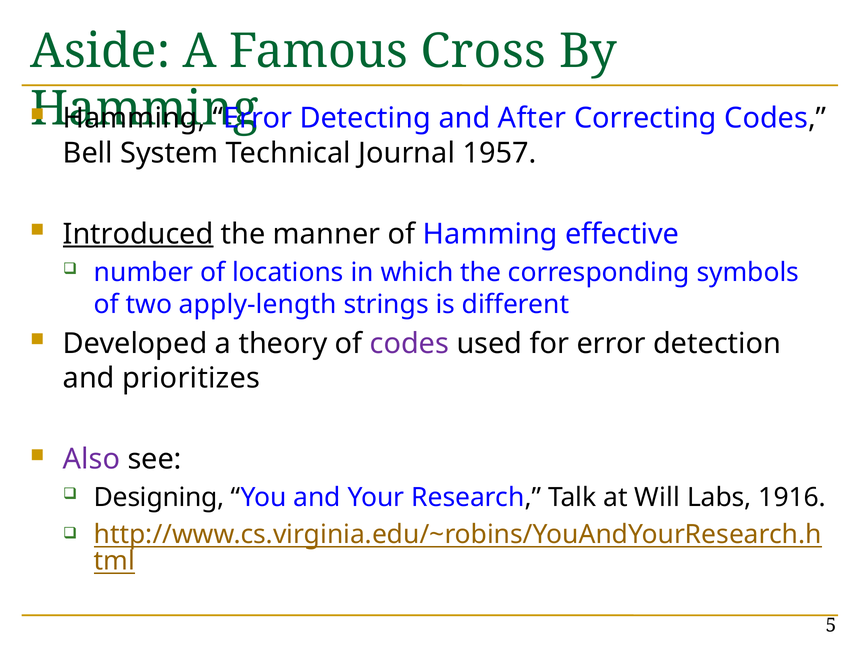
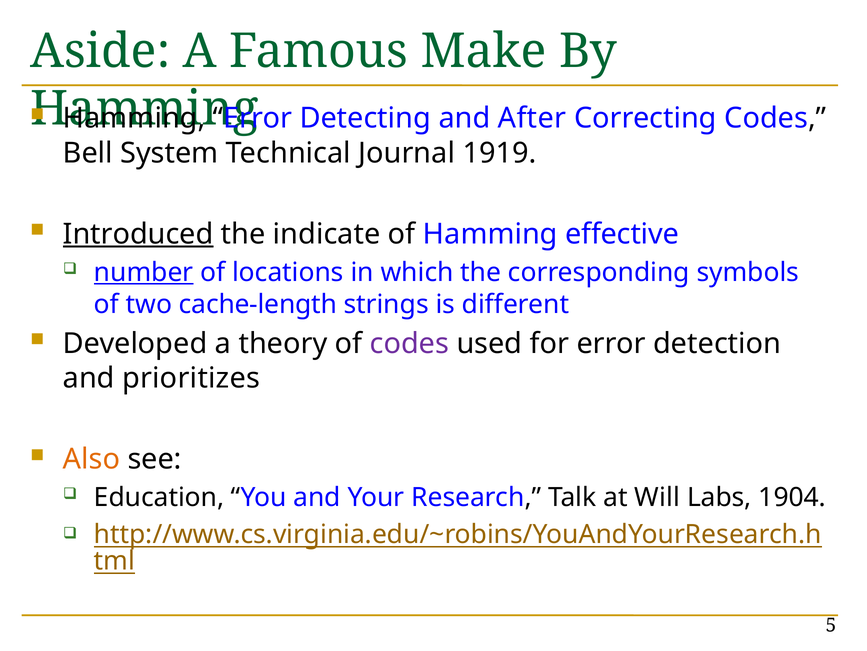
Cross: Cross -> Make (484, 51)
1957: 1957 -> 1919 (499, 153)
manner: manner -> indicate (327, 234)
number underline: none -> present (144, 272)
apply-length: apply-length -> cache-length (258, 304)
Also colour: purple -> orange (91, 459)
Designing: Designing -> Education (159, 497)
1916: 1916 -> 1904 (792, 497)
